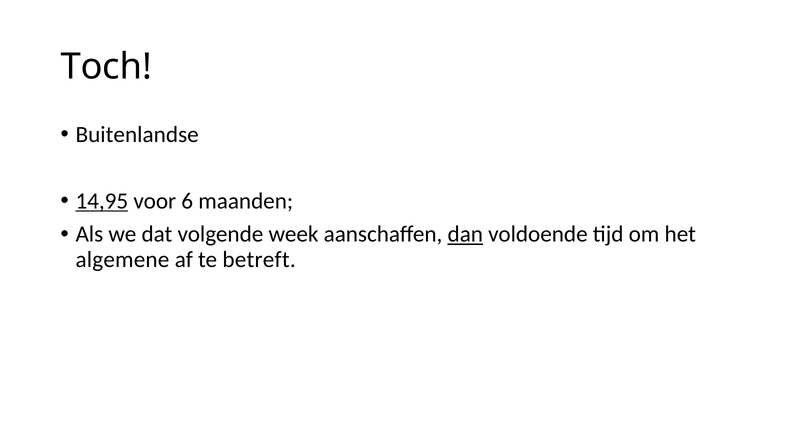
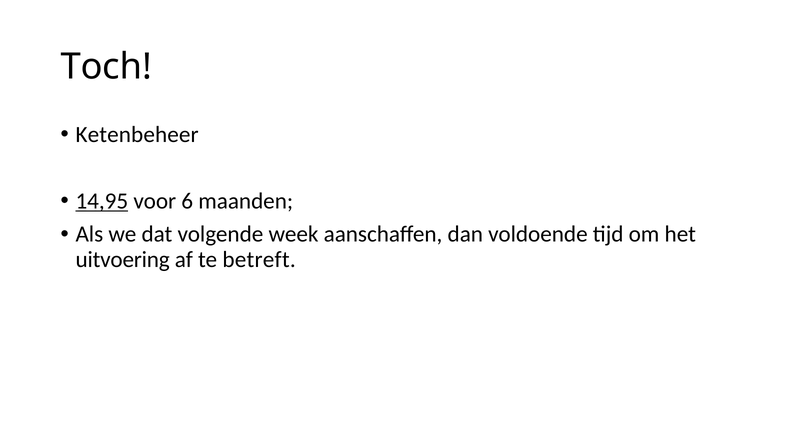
Buitenlandse: Buitenlandse -> Ketenbeheer (137, 134)
dan underline: present -> none (465, 234)
algemene: algemene -> uitvoering (123, 259)
